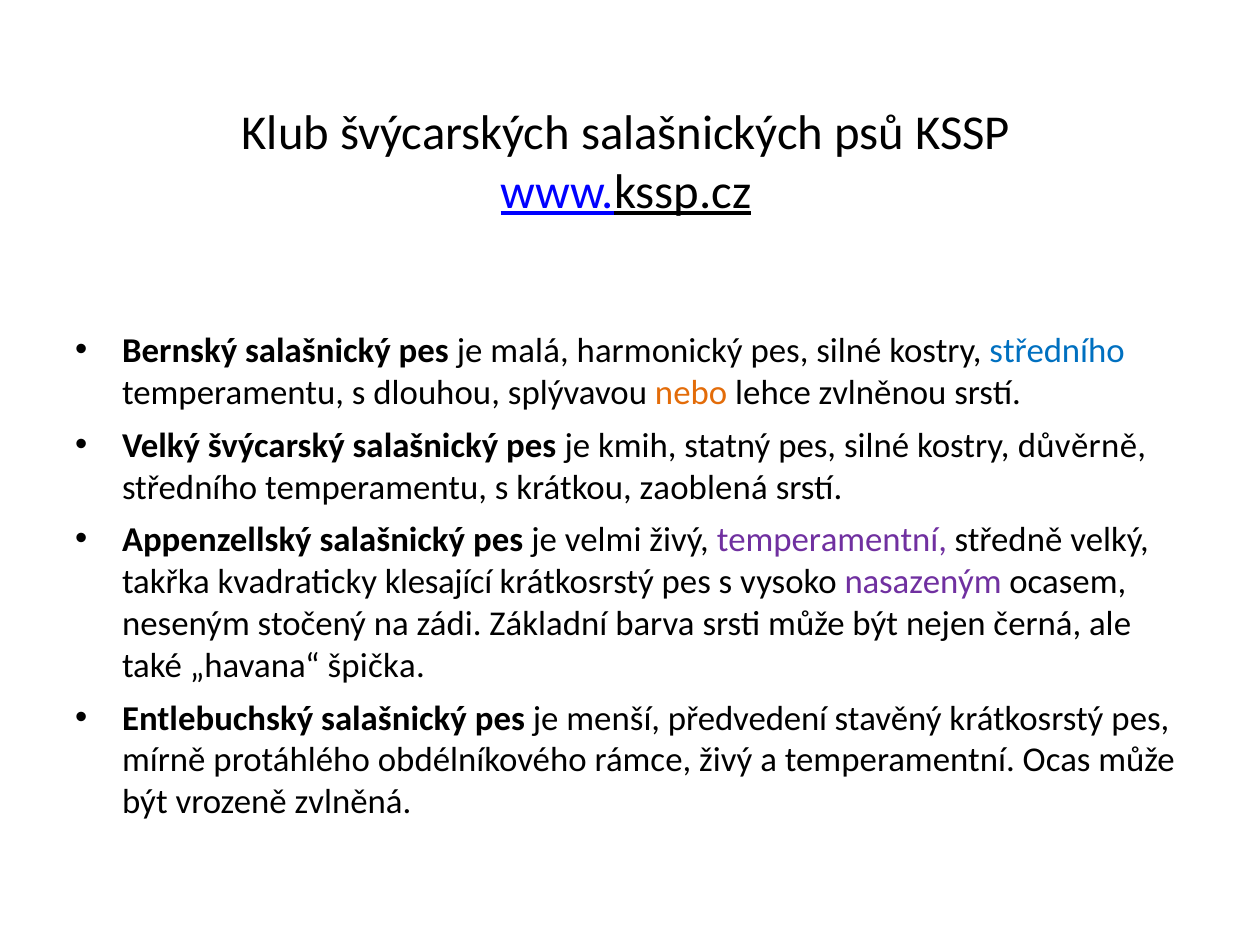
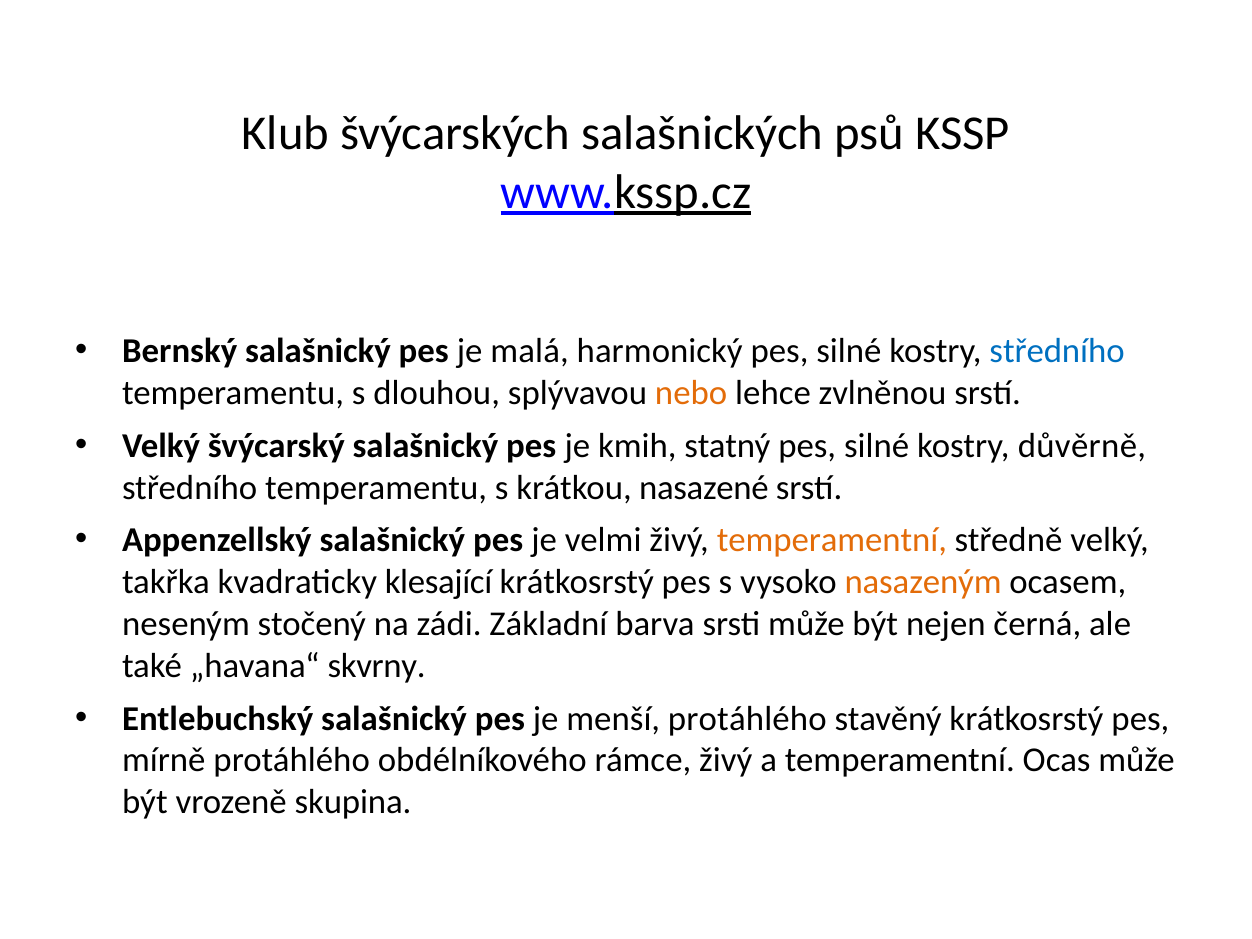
zaoblená: zaoblená -> nasazené (704, 488)
temperamentní colour: purple -> orange (832, 540)
nasazeným colour: purple -> orange (923, 582)
špička: špička -> skvrny (377, 666)
menší předvedení: předvedení -> protáhlého (747, 719)
zvlněná: zvlněná -> skupina (353, 802)
